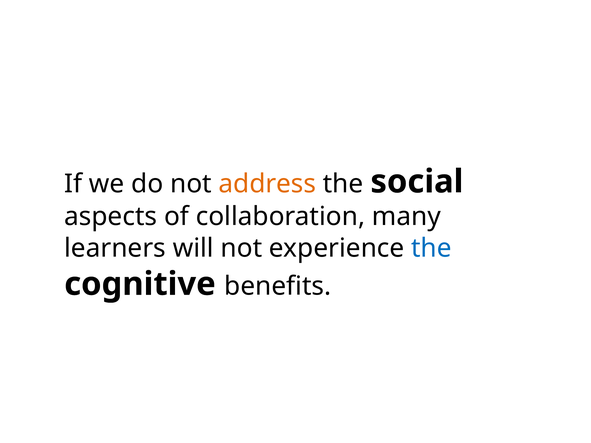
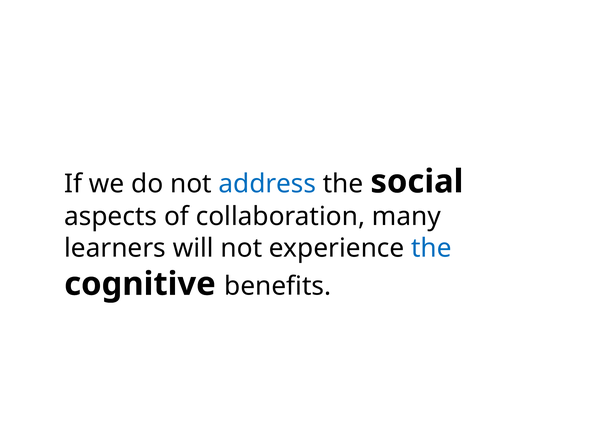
address colour: orange -> blue (267, 184)
